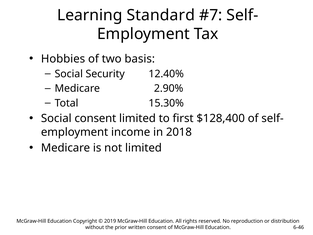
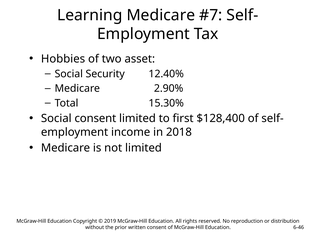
Learning Standard: Standard -> Medicare (161, 15)
basis: basis -> asset (140, 59)
